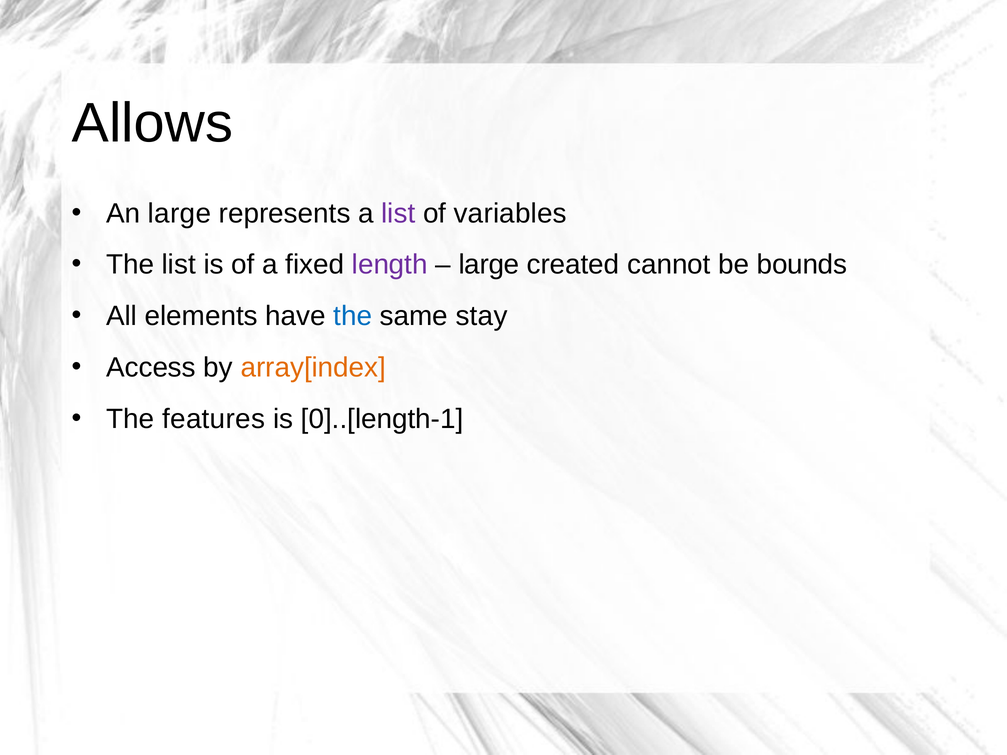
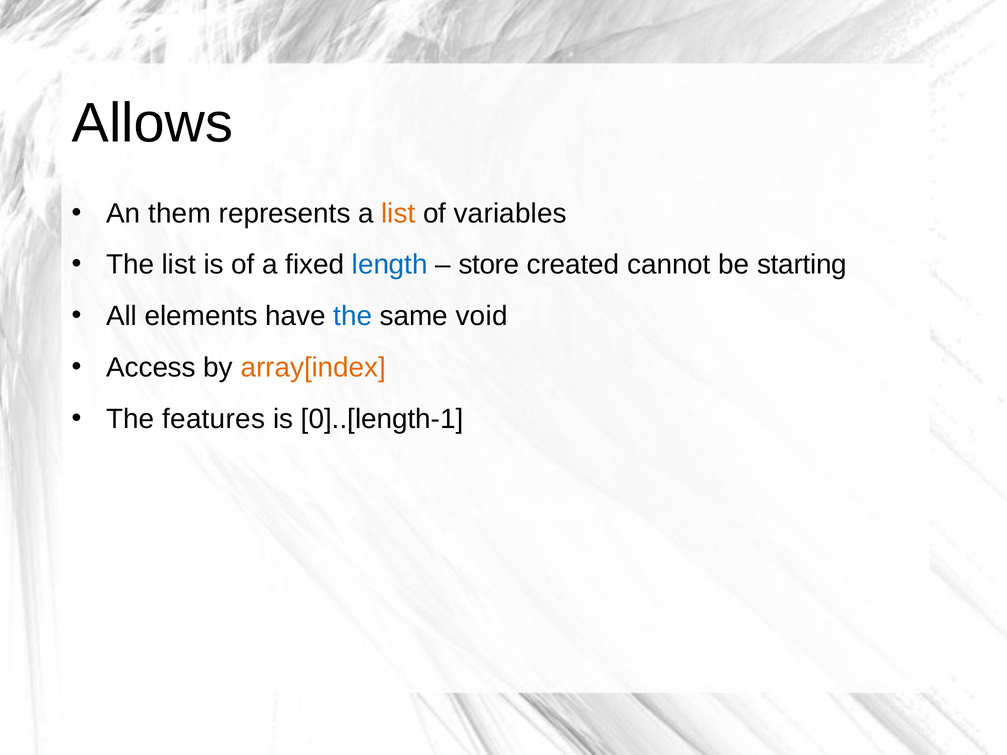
An large: large -> them (179, 213)
list colour: purple -> orange (398, 213)
length colour: purple -> blue (390, 265)
large: large -> store (489, 265)
bounds: bounds -> starting (802, 265)
stay: stay -> void (482, 316)
